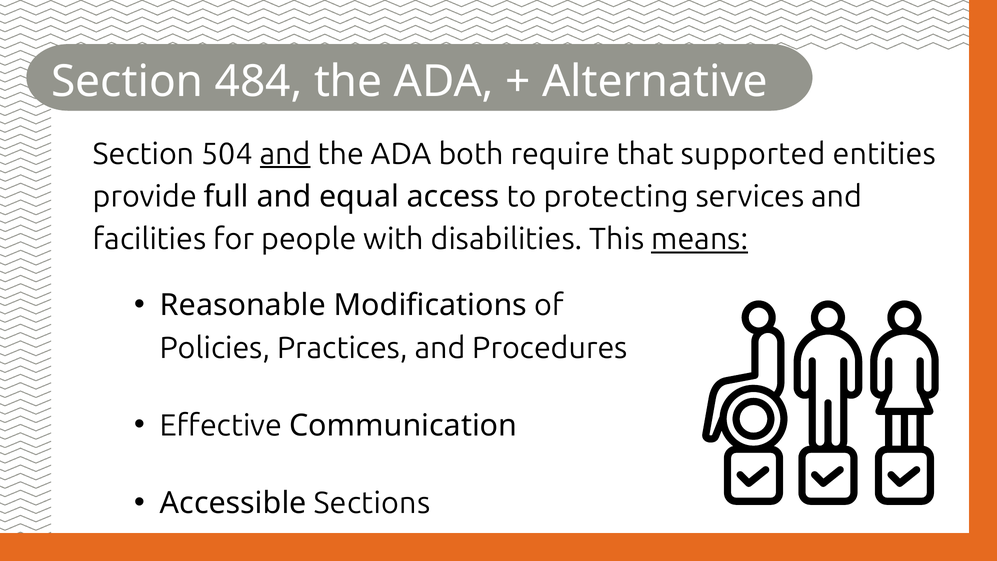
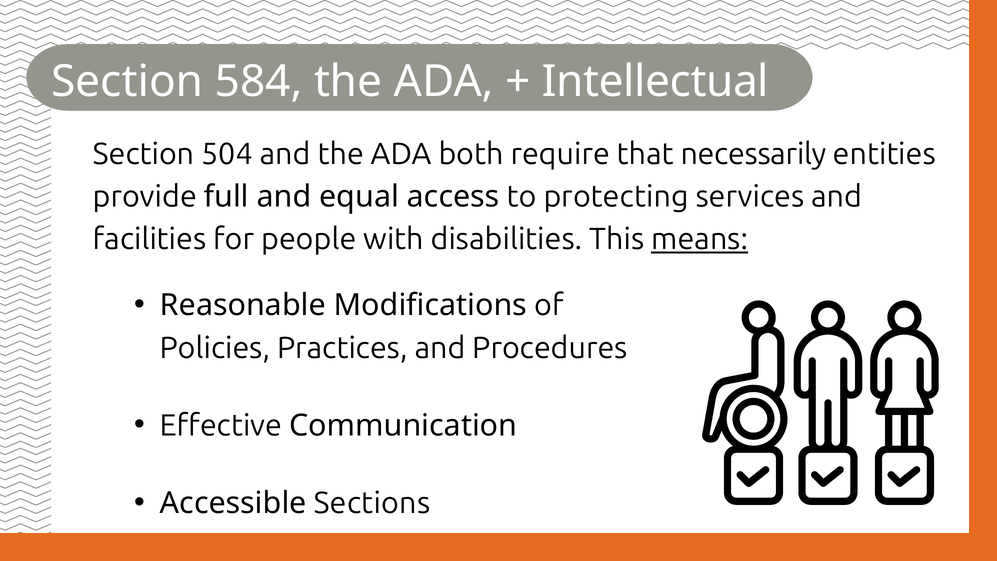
484: 484 -> 584 (259, 82)
Alternative: Alternative -> Intellectual (655, 82)
and underline: present -> none (285, 154)
supported: supported -> necessarily (754, 154)
